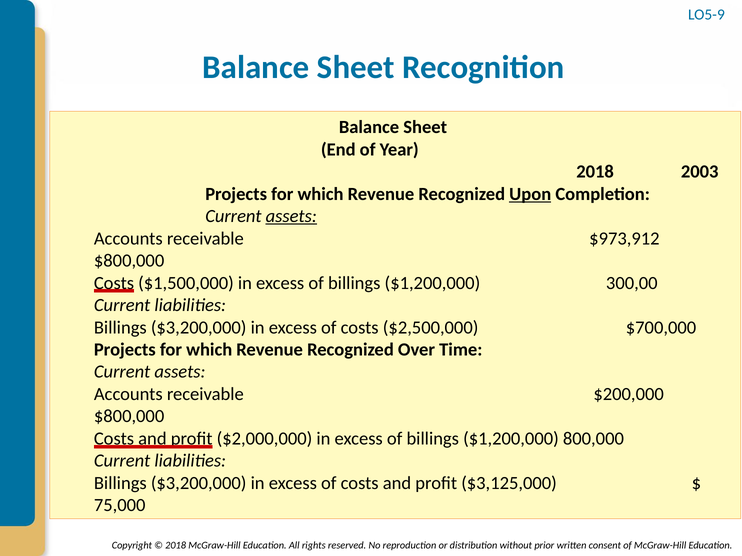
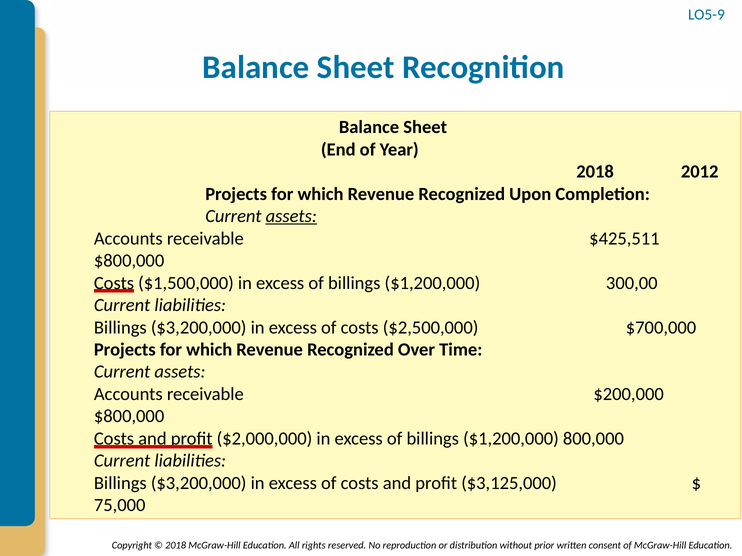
2003: 2003 -> 2012 (700, 172)
Upon underline: present -> none (530, 194)
$973,912: $973,912 -> $425,511 (624, 239)
